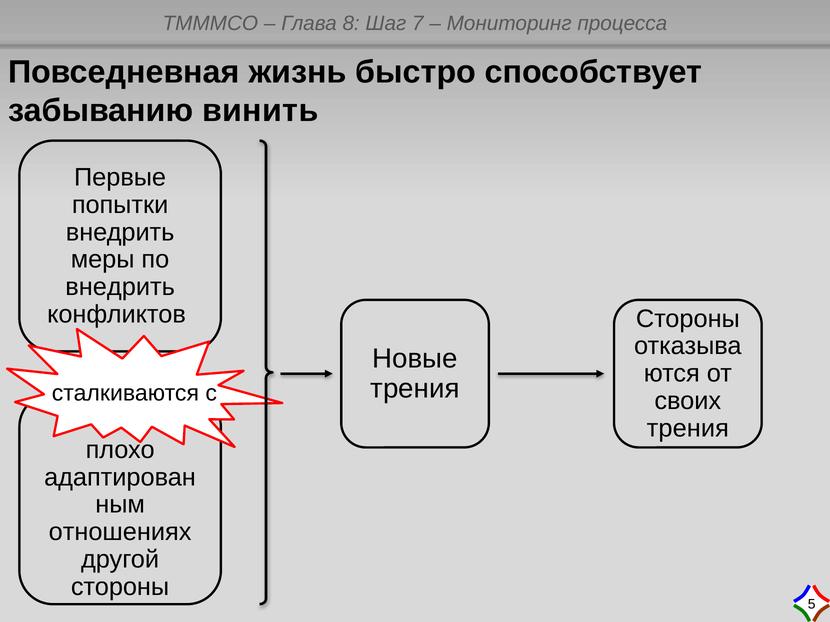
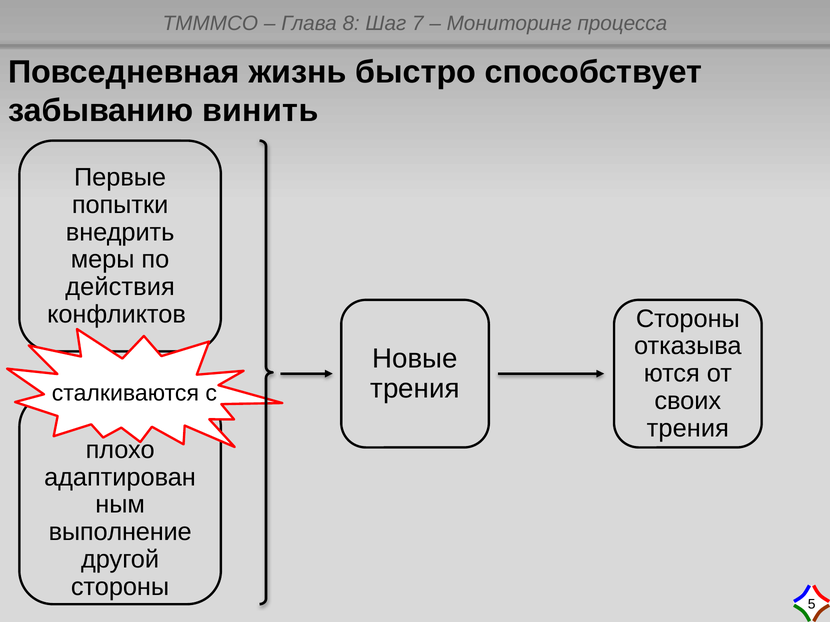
внедрить: внедрить -> действия (120, 287)
отношениях: отношениях -> выполнение (120, 532)
